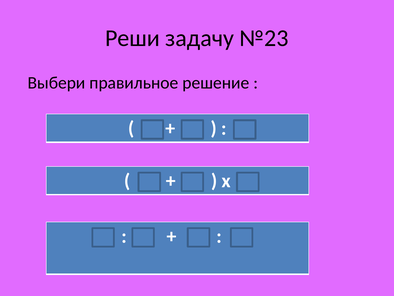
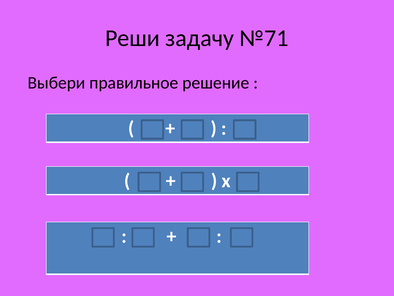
№23: №23 -> №71 (264, 38)
